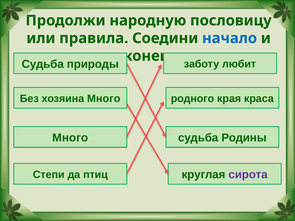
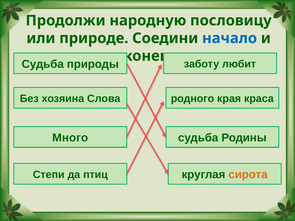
правила: правила -> природе (94, 38)
хозяина Много: Много -> Слова (104, 99)
сирота colour: purple -> orange (248, 175)
